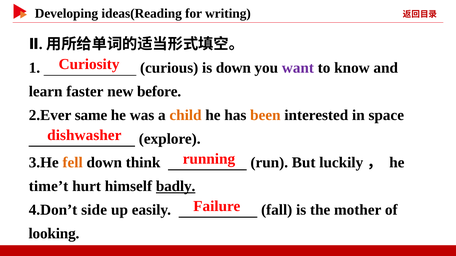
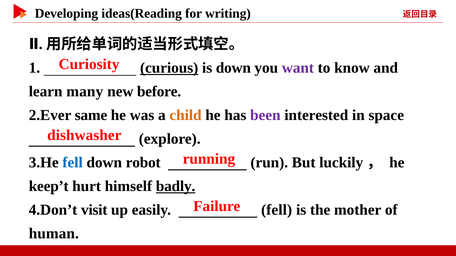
curious underline: none -> present (169, 68)
faster: faster -> many (85, 92)
been colour: orange -> purple (265, 115)
fell colour: orange -> blue (73, 163)
think: think -> robot (143, 163)
time’t: time’t -> keep’t (49, 187)
side: side -> visit (94, 210)
easily fall: fall -> fell (277, 210)
looking: looking -> human (54, 234)
